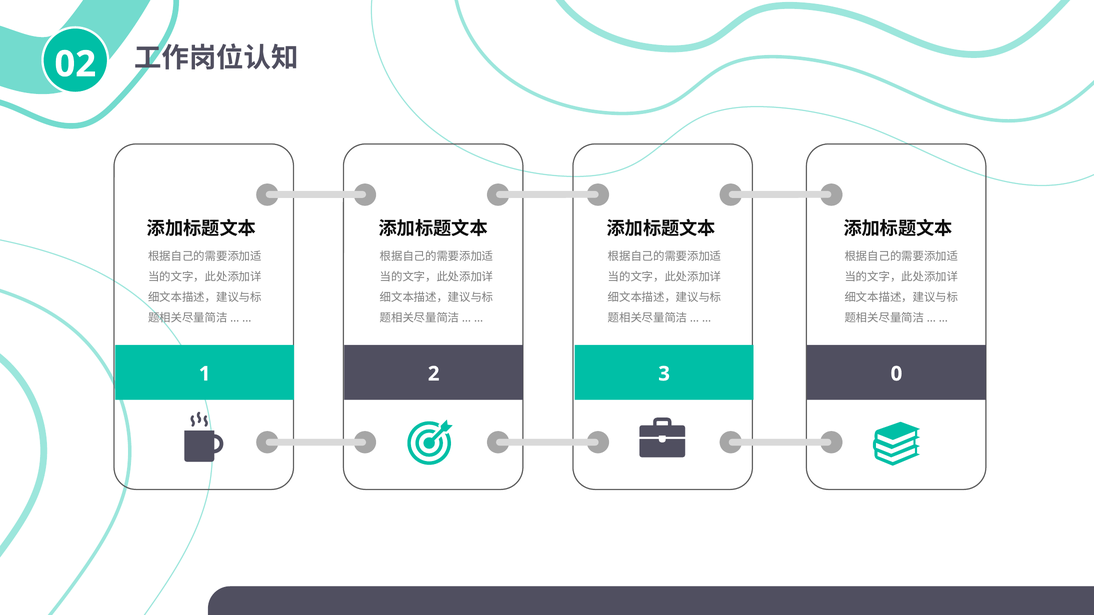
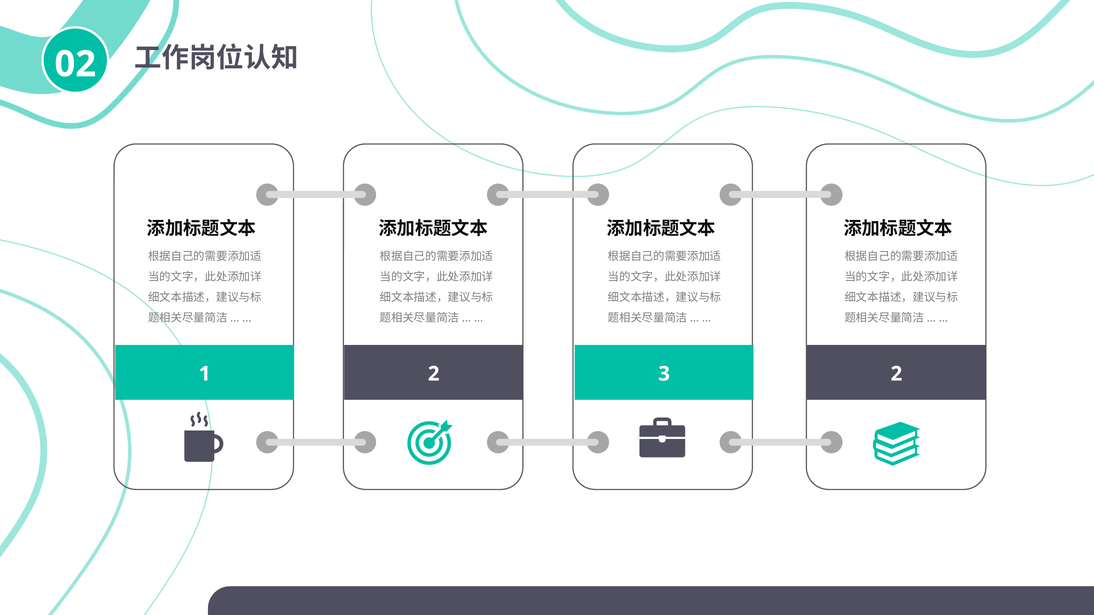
2 0: 0 -> 2 (896, 374)
